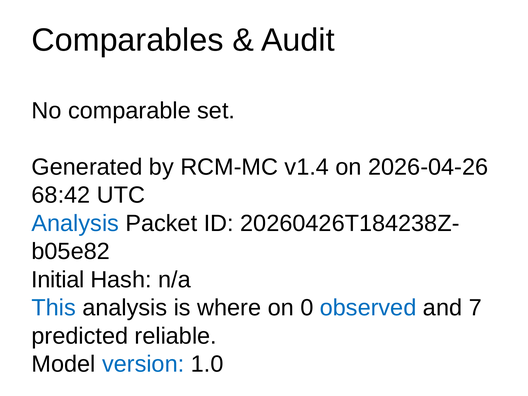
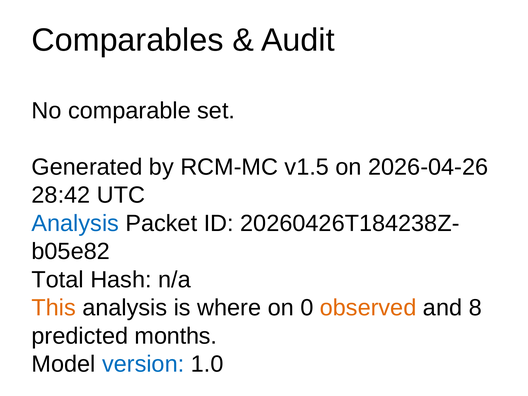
v1.4: v1.4 -> v1.5 (307, 167)
68:42: 68:42 -> 28:42 (61, 195)
Initial: Initial -> Total (58, 280)
This colour: blue -> orange (54, 308)
observed colour: blue -> orange (368, 308)
7: 7 -> 8 (475, 308)
reliable: reliable -> months (176, 336)
